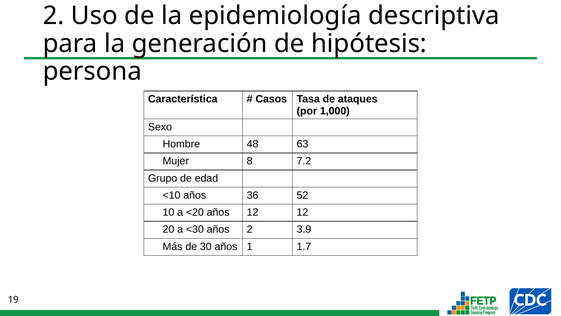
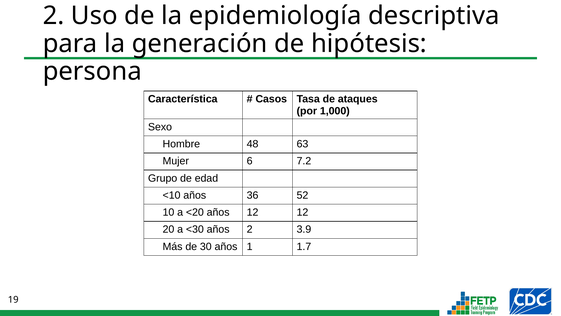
8: 8 -> 6 (250, 161)
